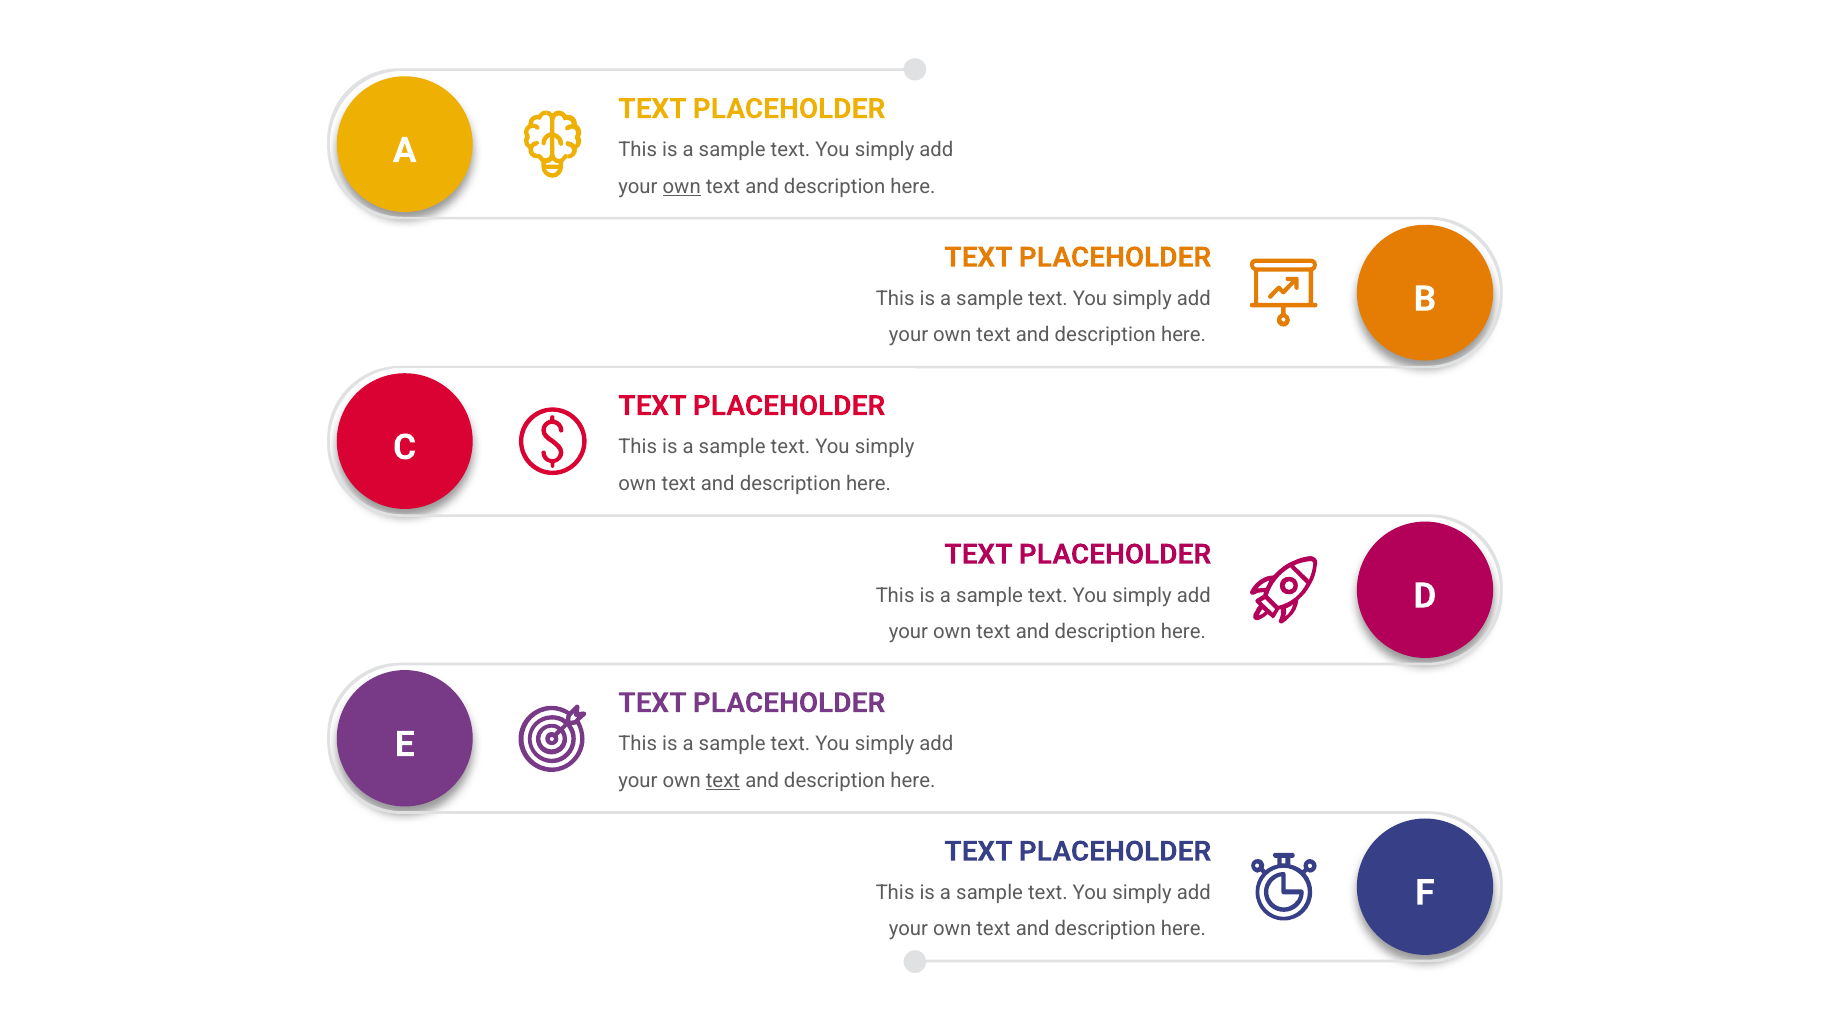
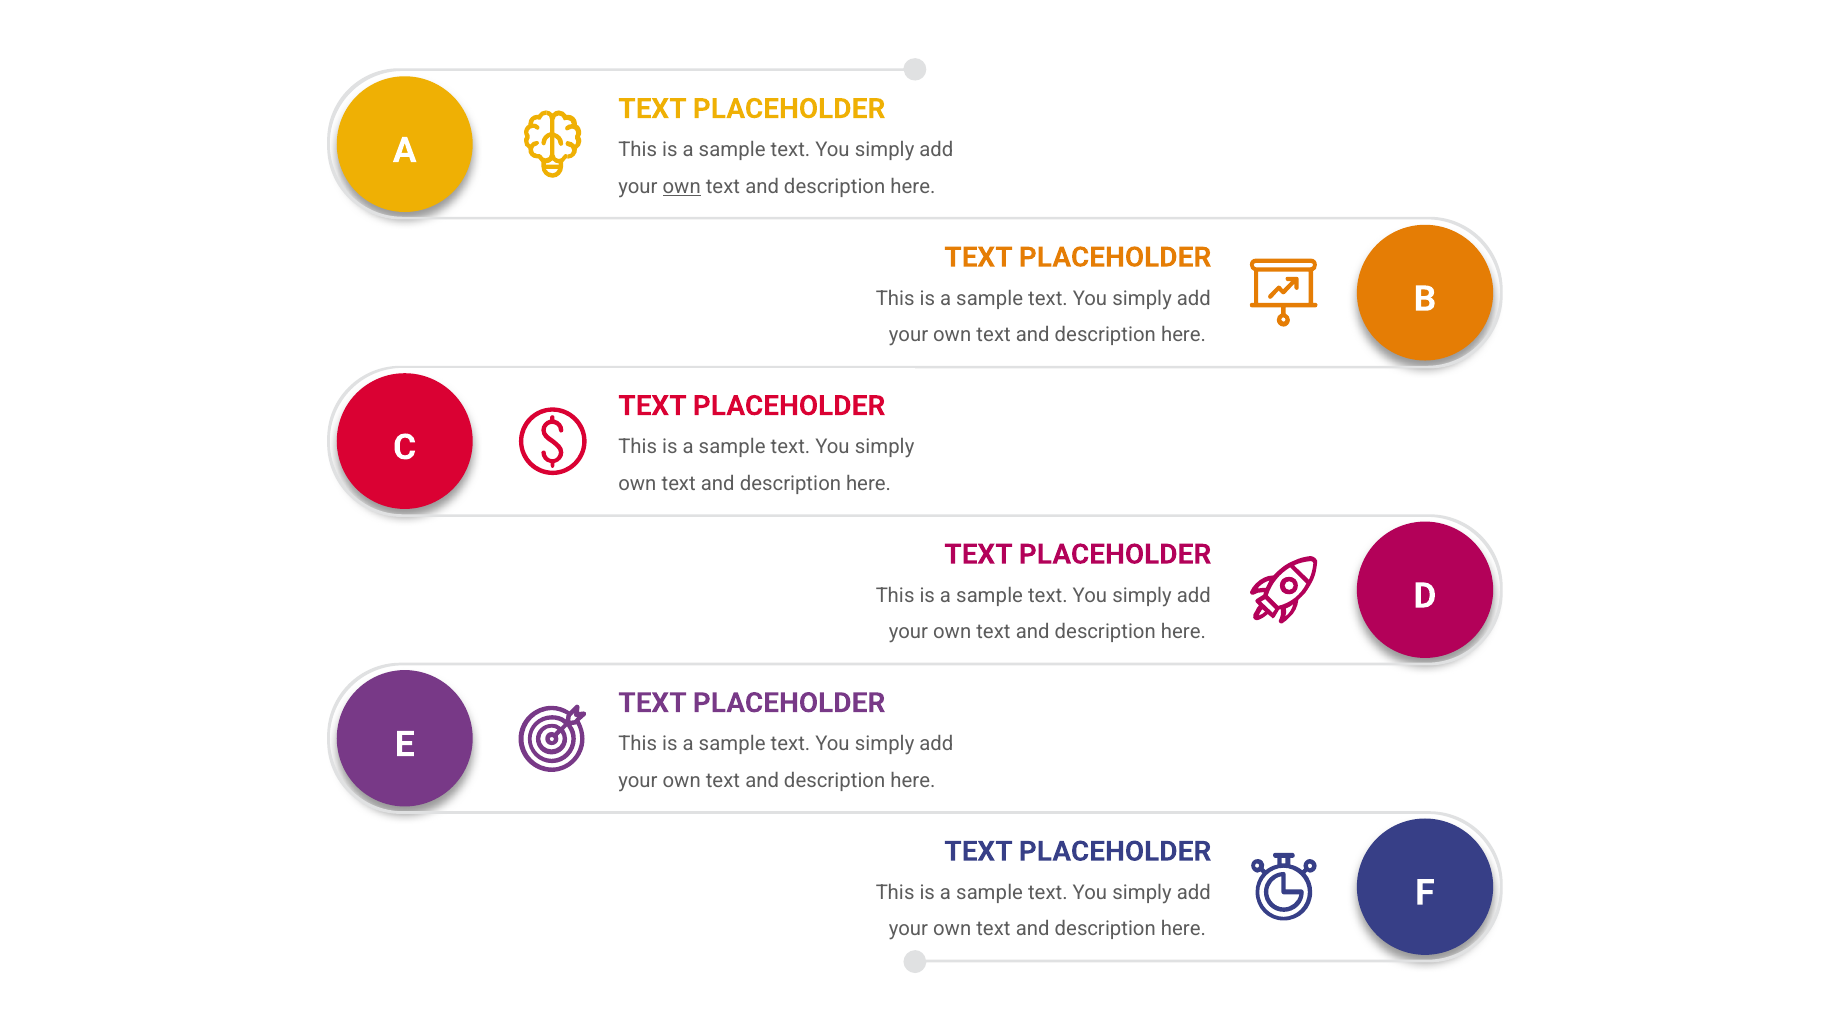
text underline: present -> none (723, 780)
